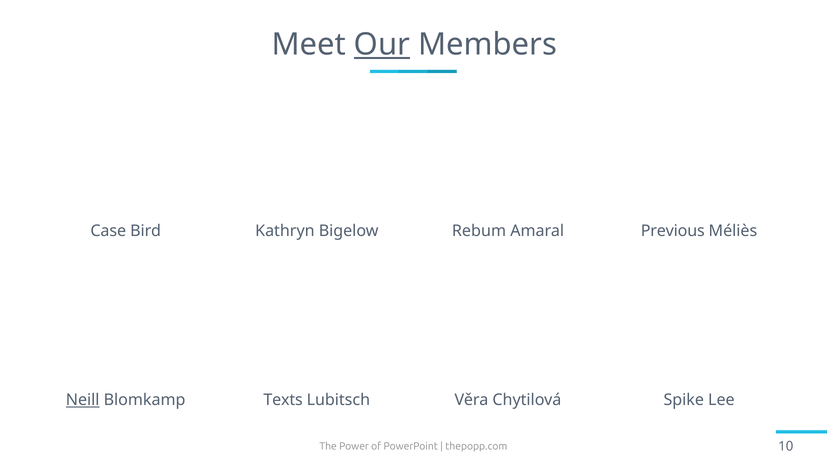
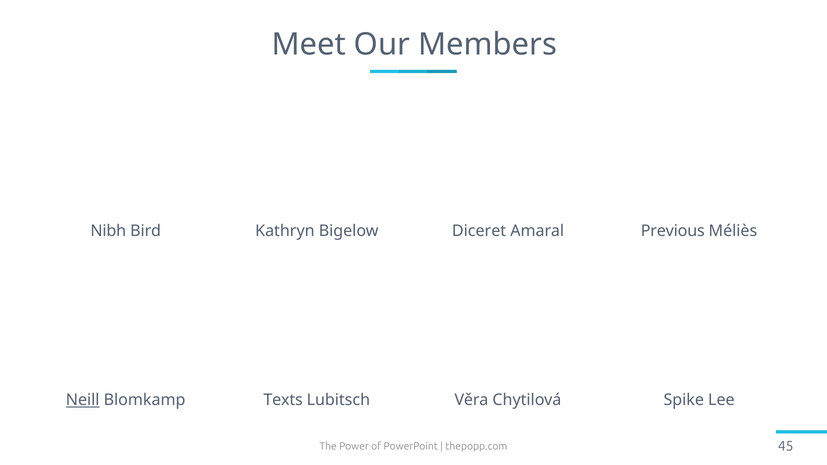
Our underline: present -> none (382, 45)
Case: Case -> Nibh (108, 231)
Rebum: Rebum -> Diceret (479, 231)
10: 10 -> 45 (786, 446)
